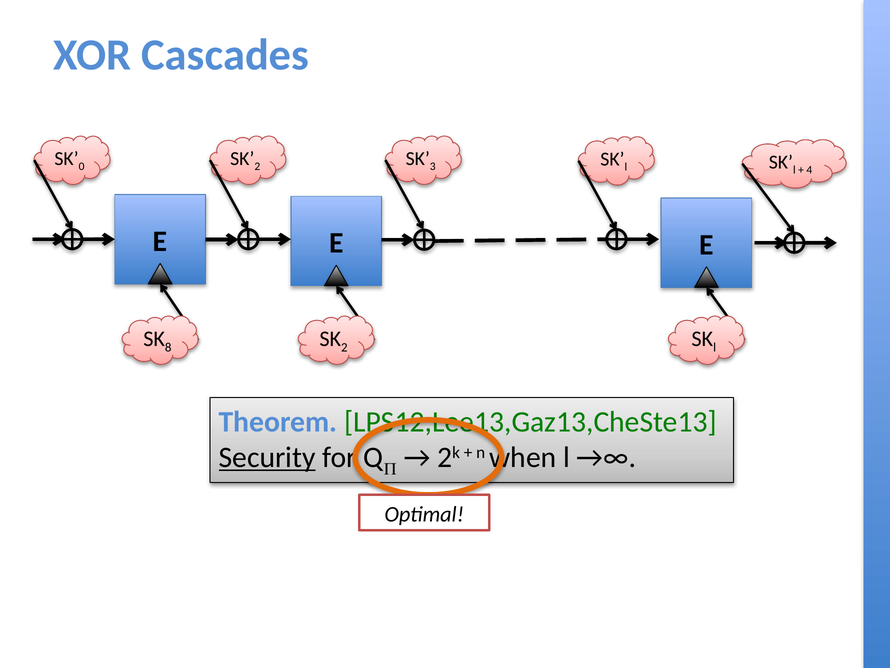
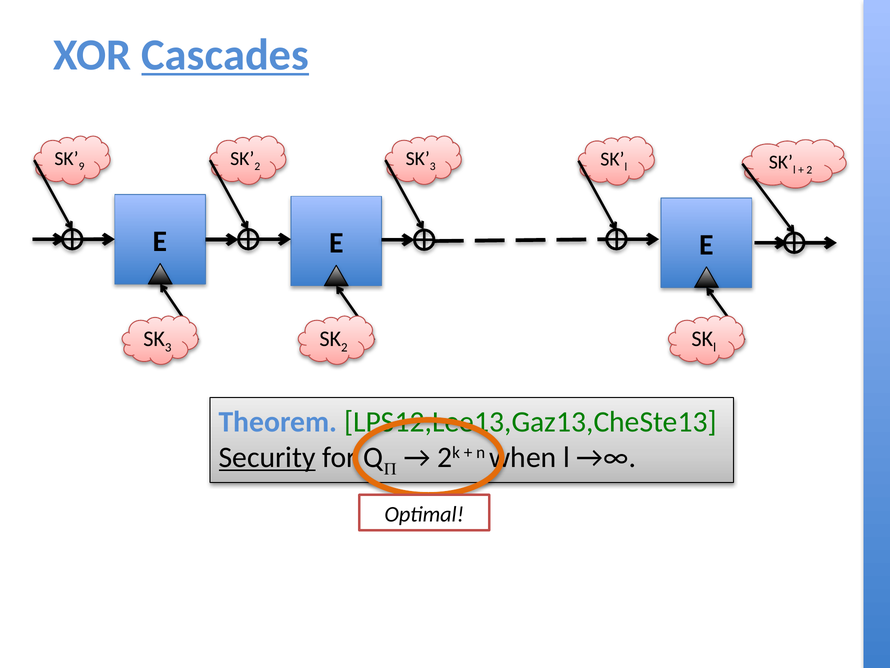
Cascades underline: none -> present (225, 55)
0: 0 -> 9 (82, 166)
4: 4 -> 2 (809, 170)
8: 8 -> 3 (168, 347)
